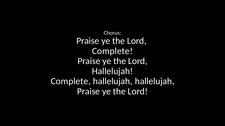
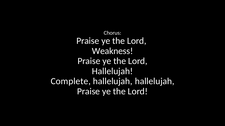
Complete: Complete -> Weakness (113, 51)
